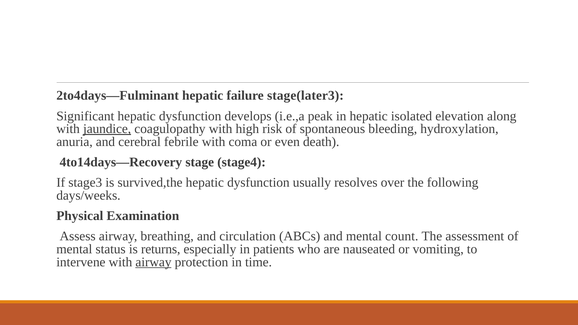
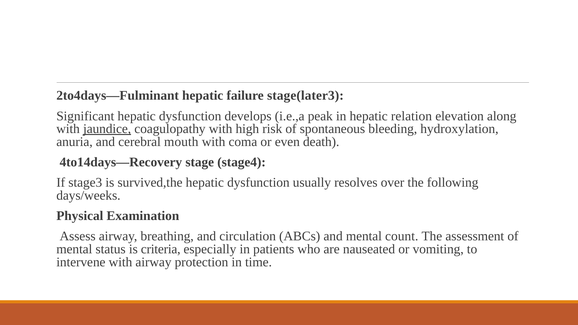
isolated: isolated -> relation (411, 116)
febrile: febrile -> mouth (181, 142)
returns: returns -> criteria (161, 249)
airway underline: present -> none (153, 262)
